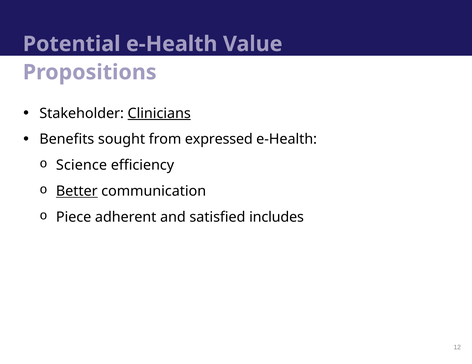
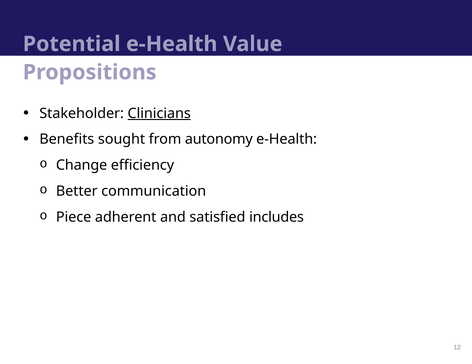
expressed: expressed -> autonomy (219, 140)
Science: Science -> Change (82, 166)
Better underline: present -> none (77, 192)
